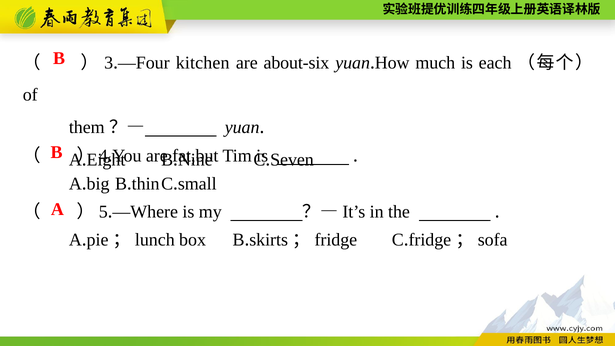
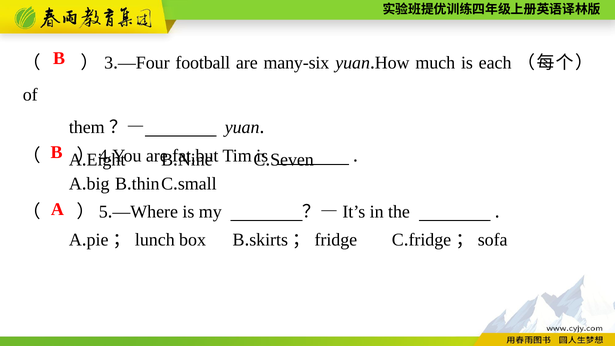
kitchen: kitchen -> football (203, 63)
about-six: about-six -> many-six (296, 63)
